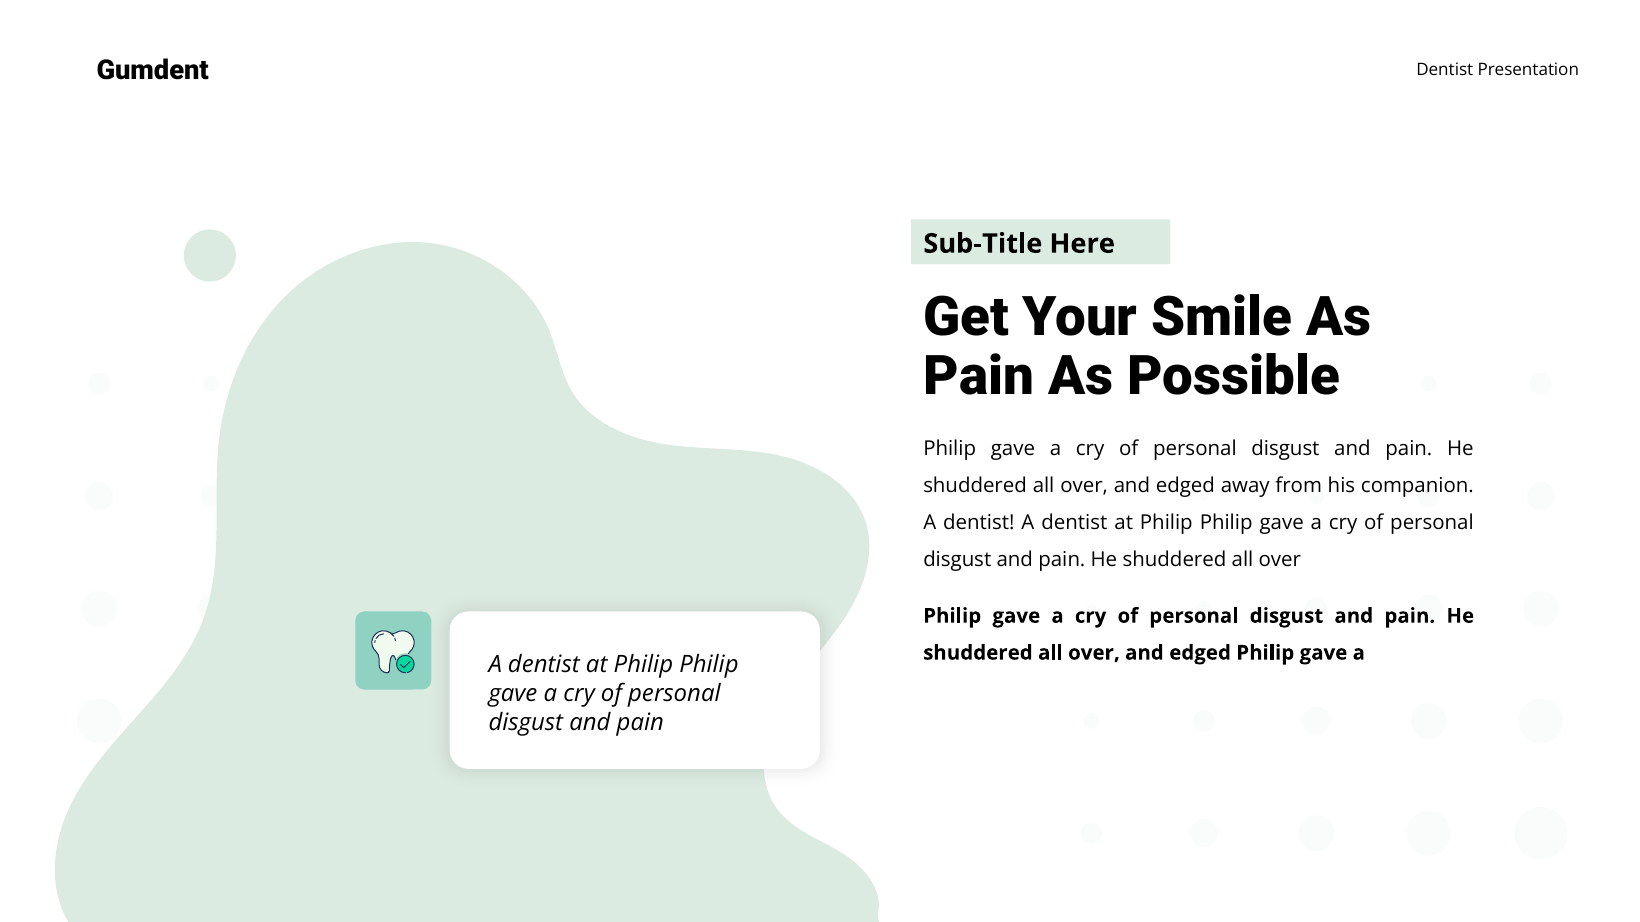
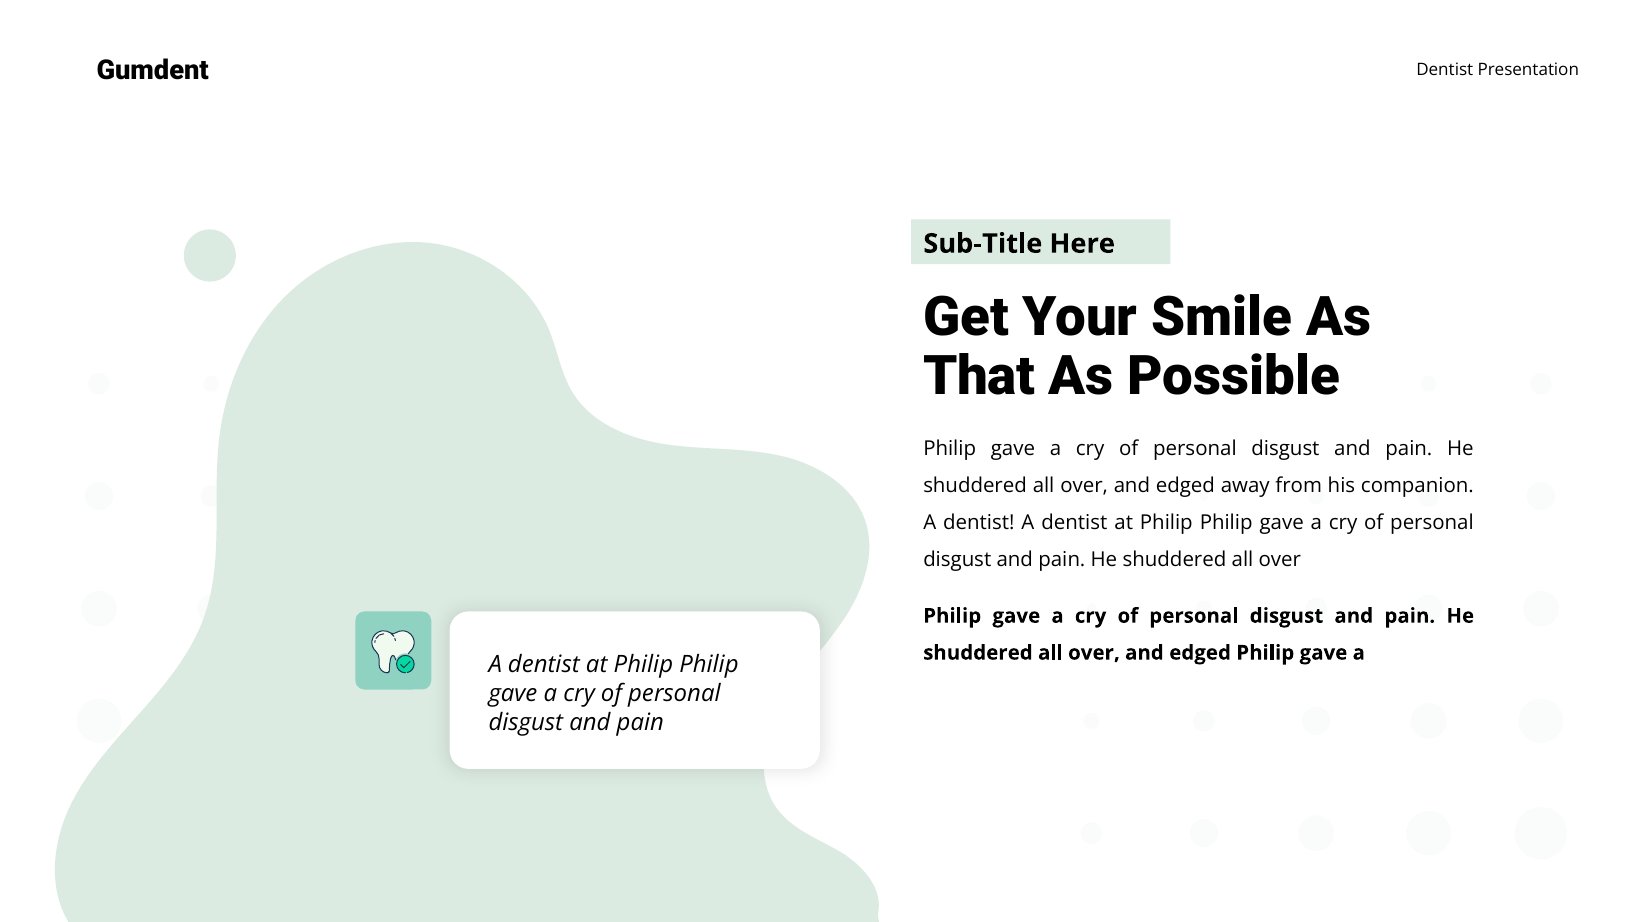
Pain: Pain -> That (979, 377)
